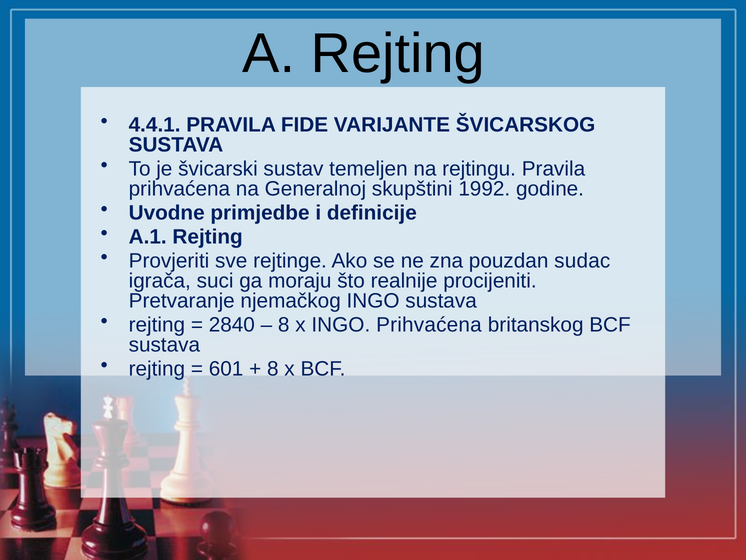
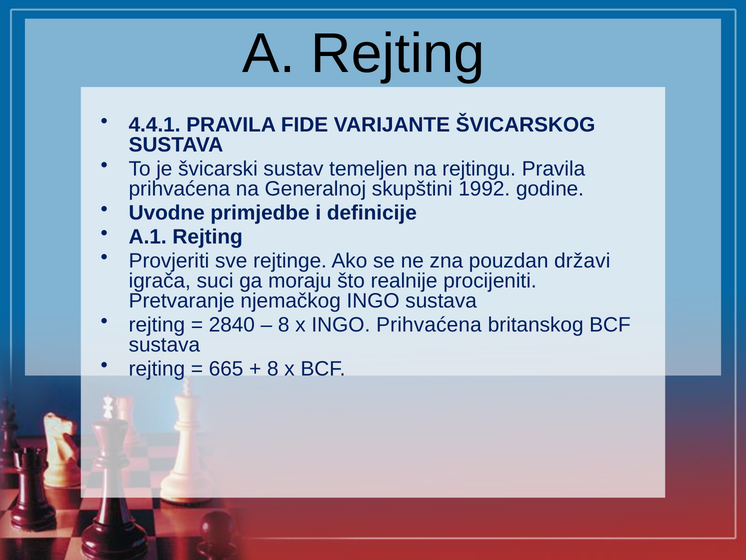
sudac: sudac -> državi (582, 261)
601: 601 -> 665 (226, 369)
